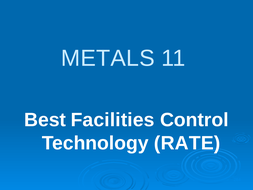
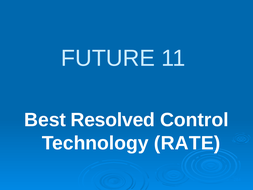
METALS: METALS -> FUTURE (108, 58)
Facilities: Facilities -> Resolved (113, 120)
